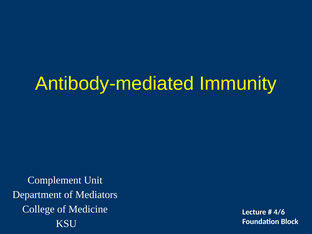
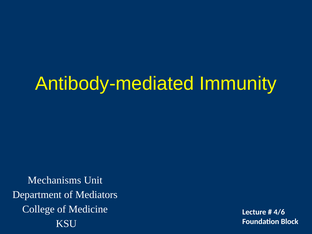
Complement: Complement -> Mechanisms (54, 180)
